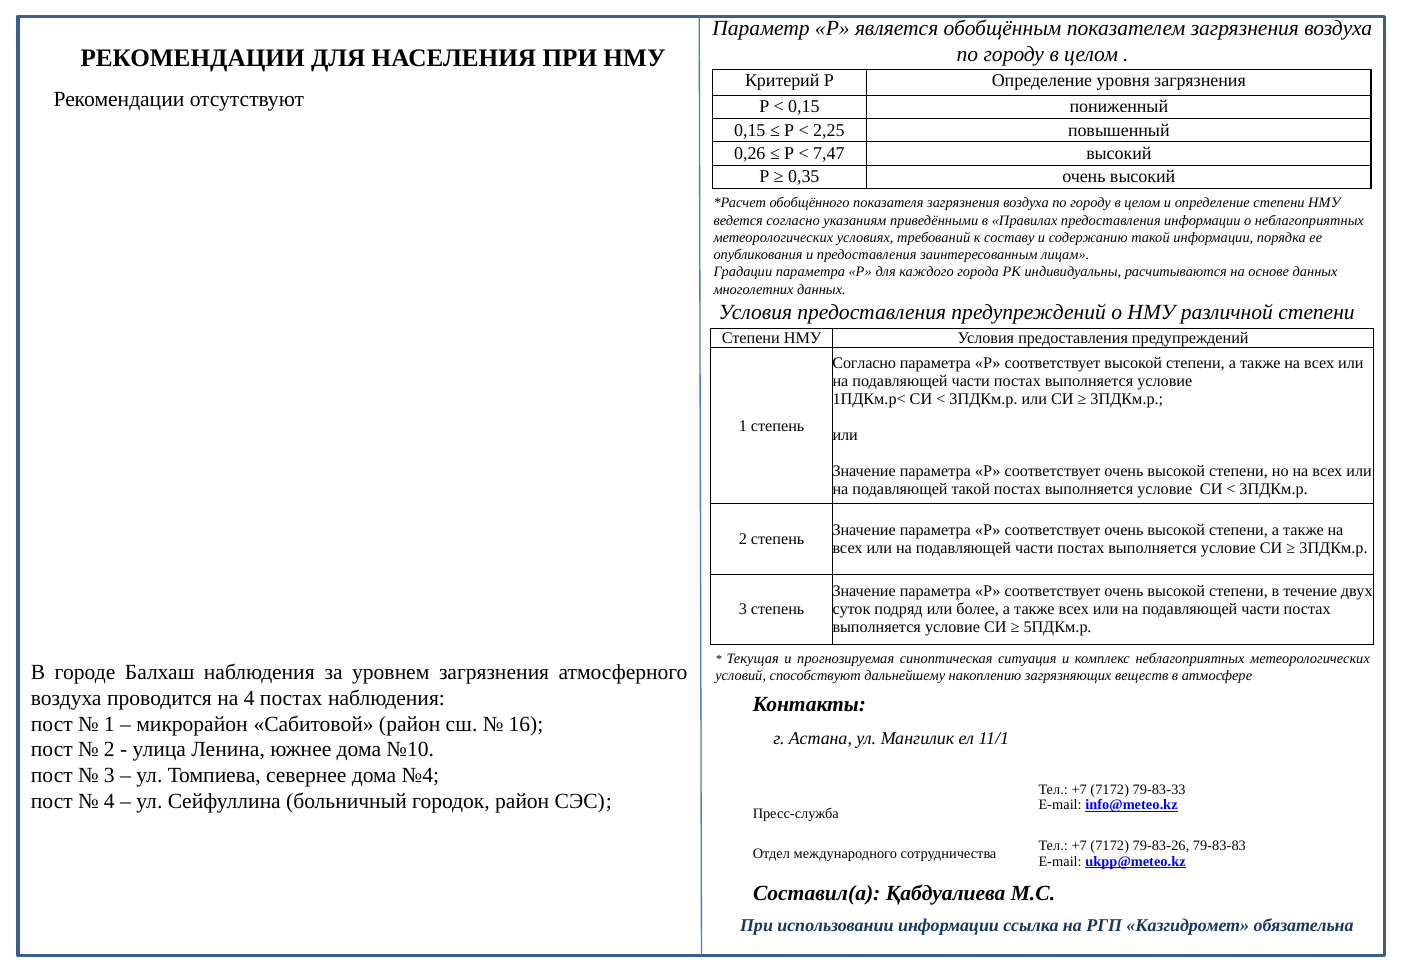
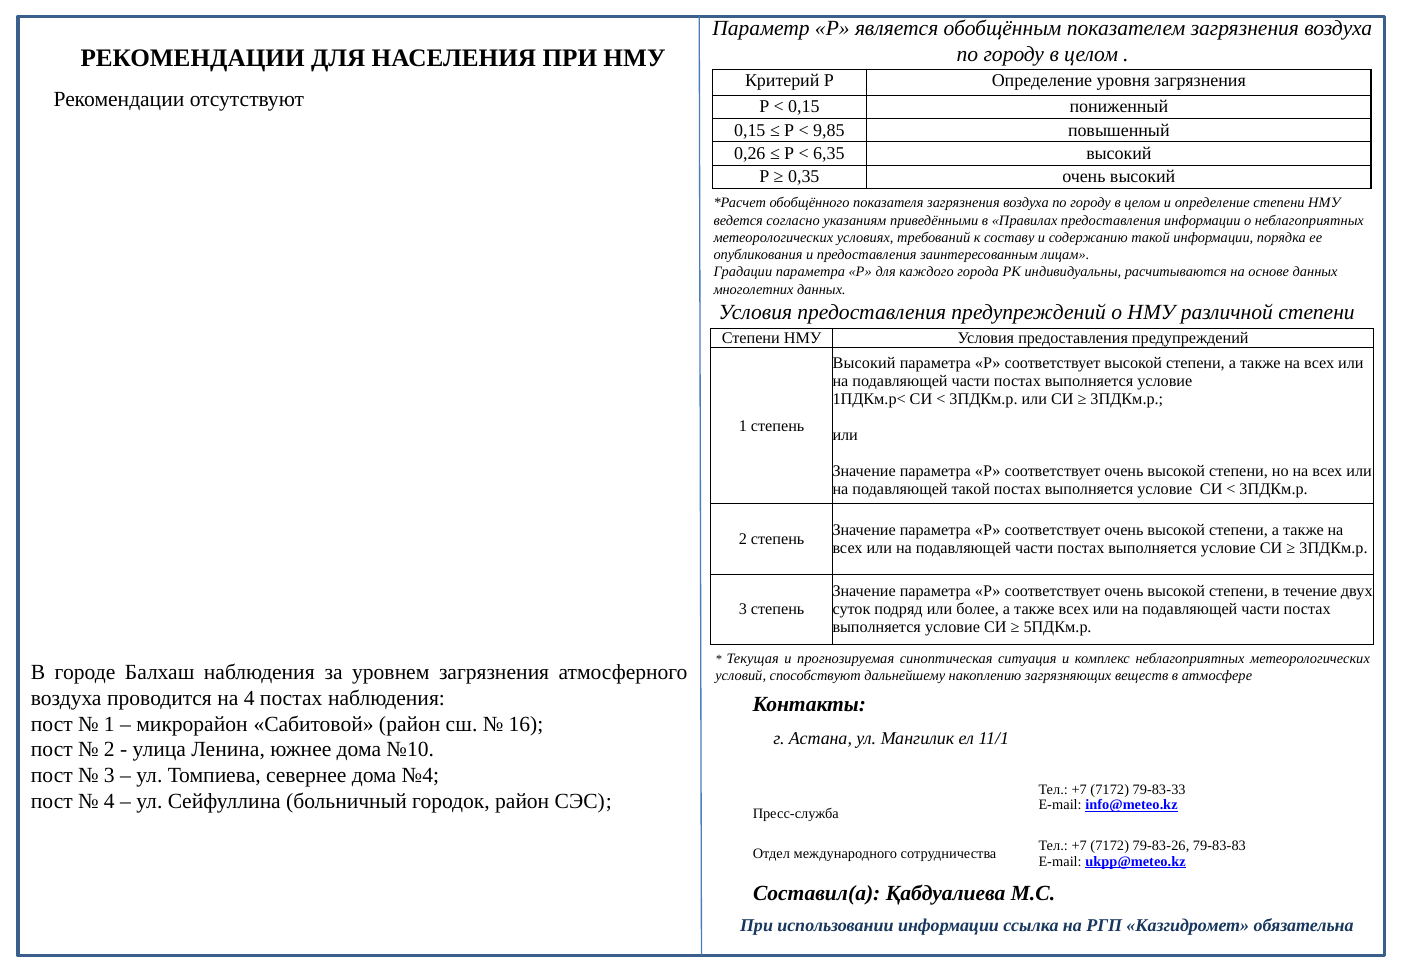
2,25: 2,25 -> 9,85 (829, 130)
7,47: 7,47 -> 6,35 (829, 153)
Согласно: Согласно -> Высокий (864, 363)
